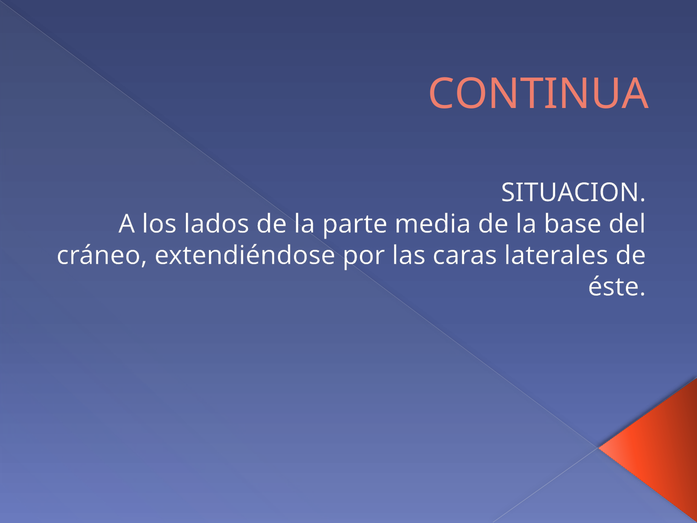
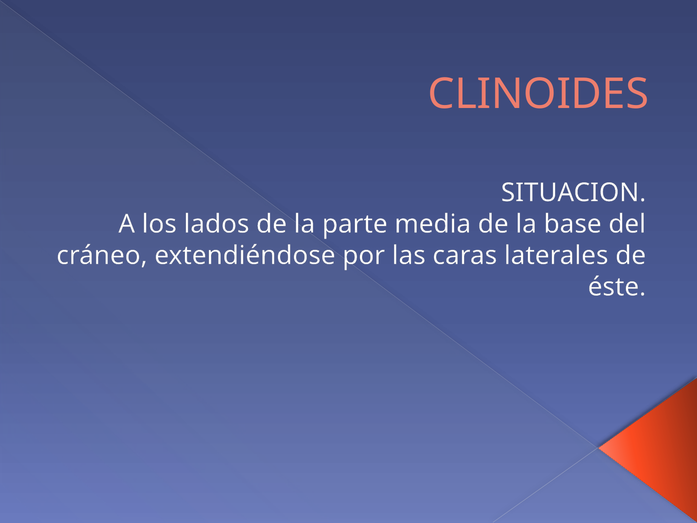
CONTINUA: CONTINUA -> CLINOIDES (538, 94)
